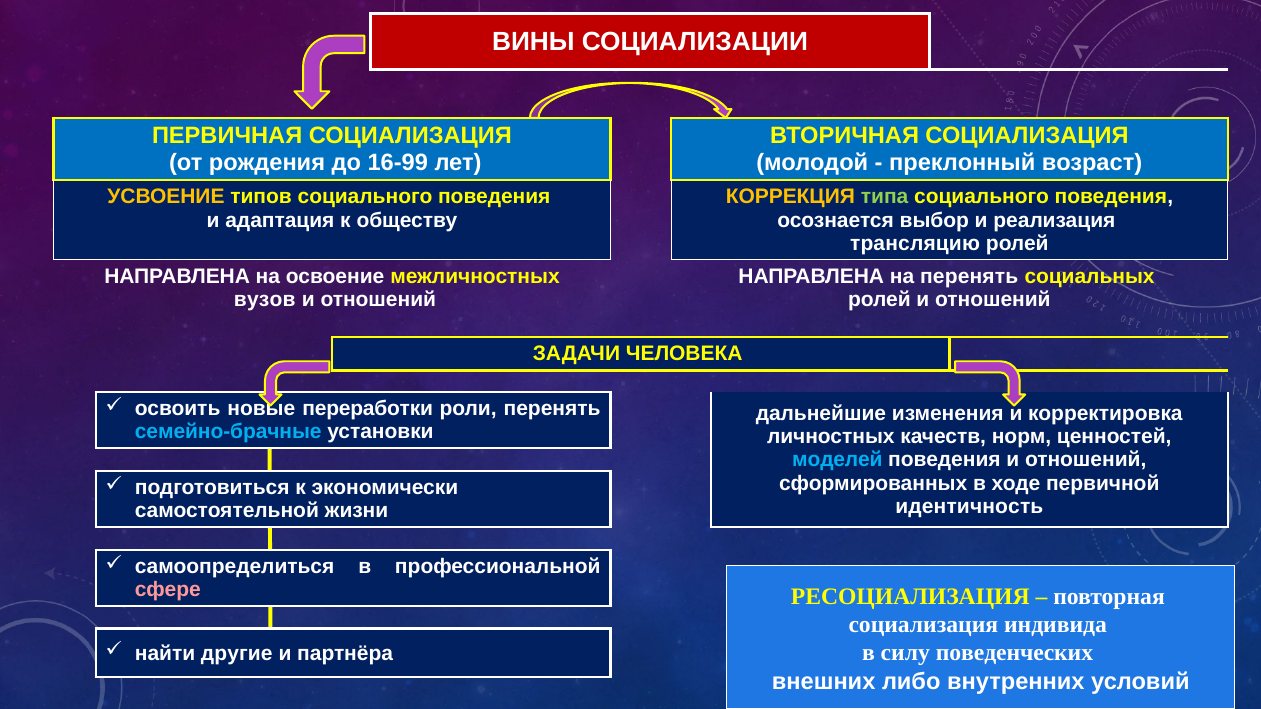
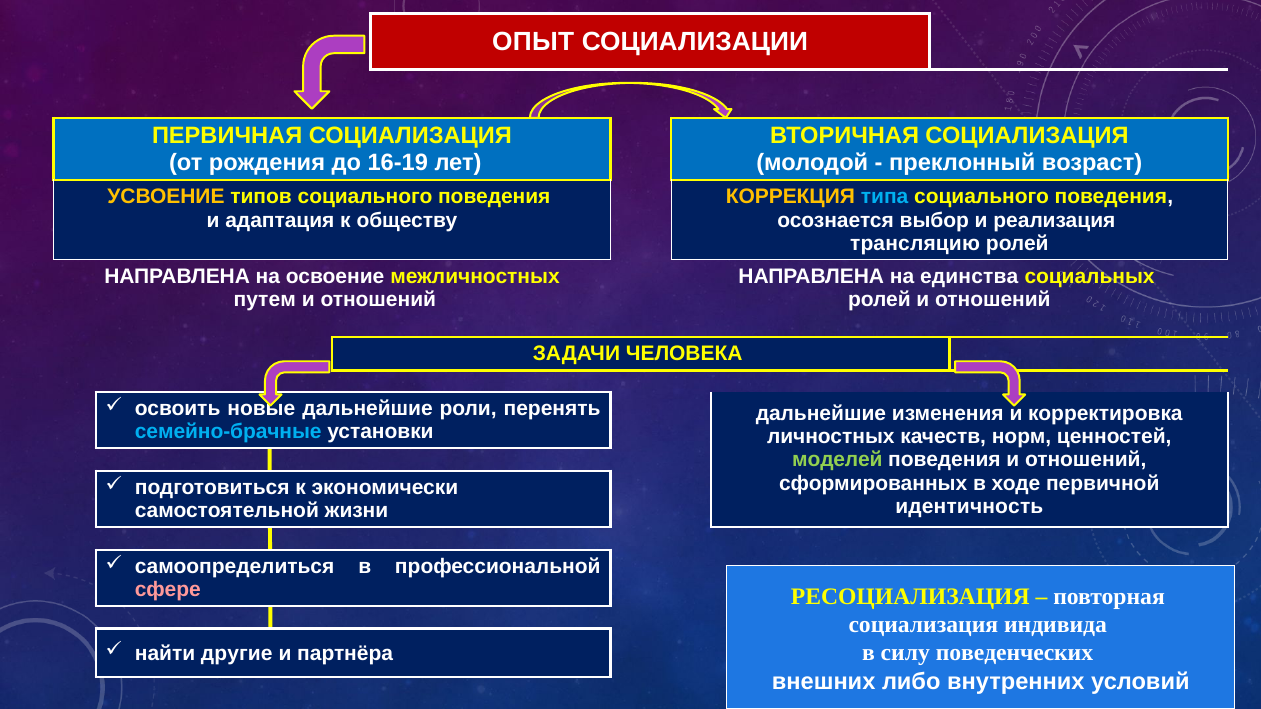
ВИНЫ: ВИНЫ -> ОПЫТ (533, 42)
16-99: 16-99 -> 16-19 (398, 163)
типа colour: light green -> light blue (885, 197)
на перенять: перенять -> единства (969, 277)
вузов: вузов -> путем (265, 300)
переработки: переработки -> дальнейшие (368, 409)
моделей colour: light blue -> light green (837, 460)
